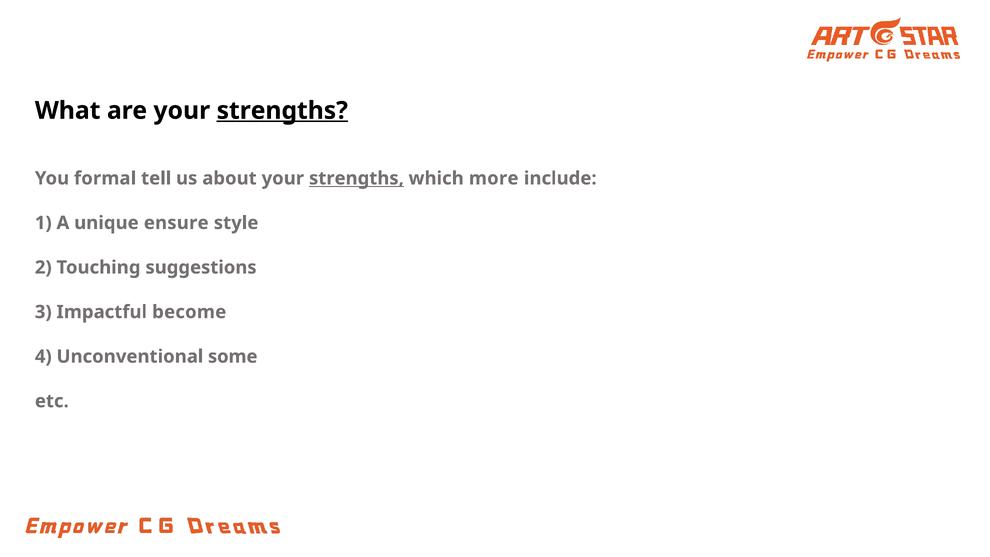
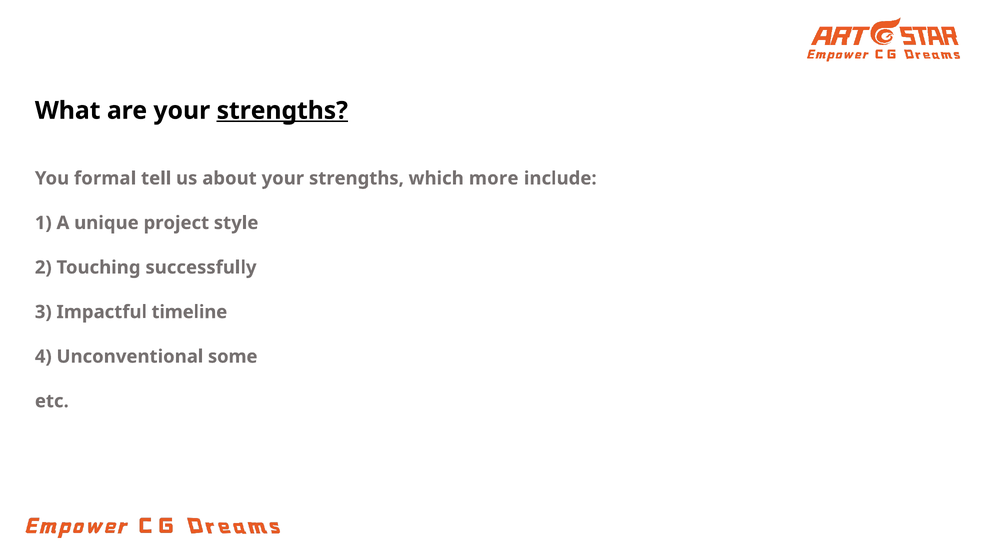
strengths underline: present -> none (356, 178)
ensure: ensure -> project (176, 223)
suggestions: suggestions -> successfully (201, 267)
become: become -> timeline (189, 312)
